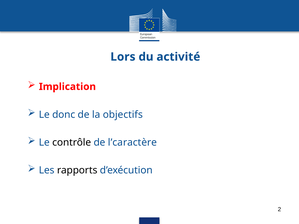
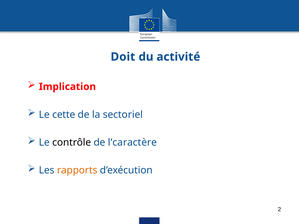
Lors: Lors -> Doit (123, 57)
donc: donc -> cette (64, 115)
objectifs: objectifs -> sectoriel (123, 115)
rapports colour: black -> orange (77, 170)
